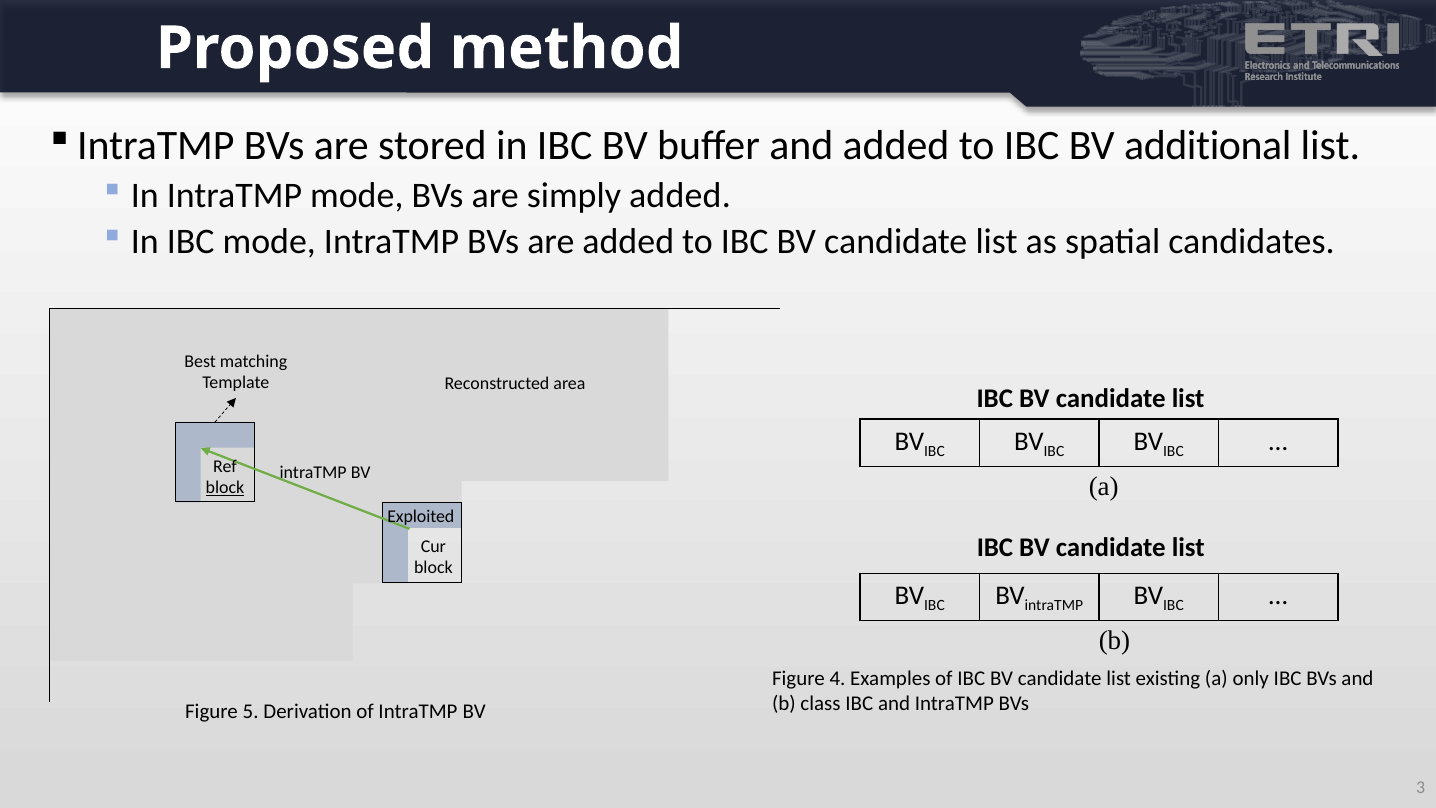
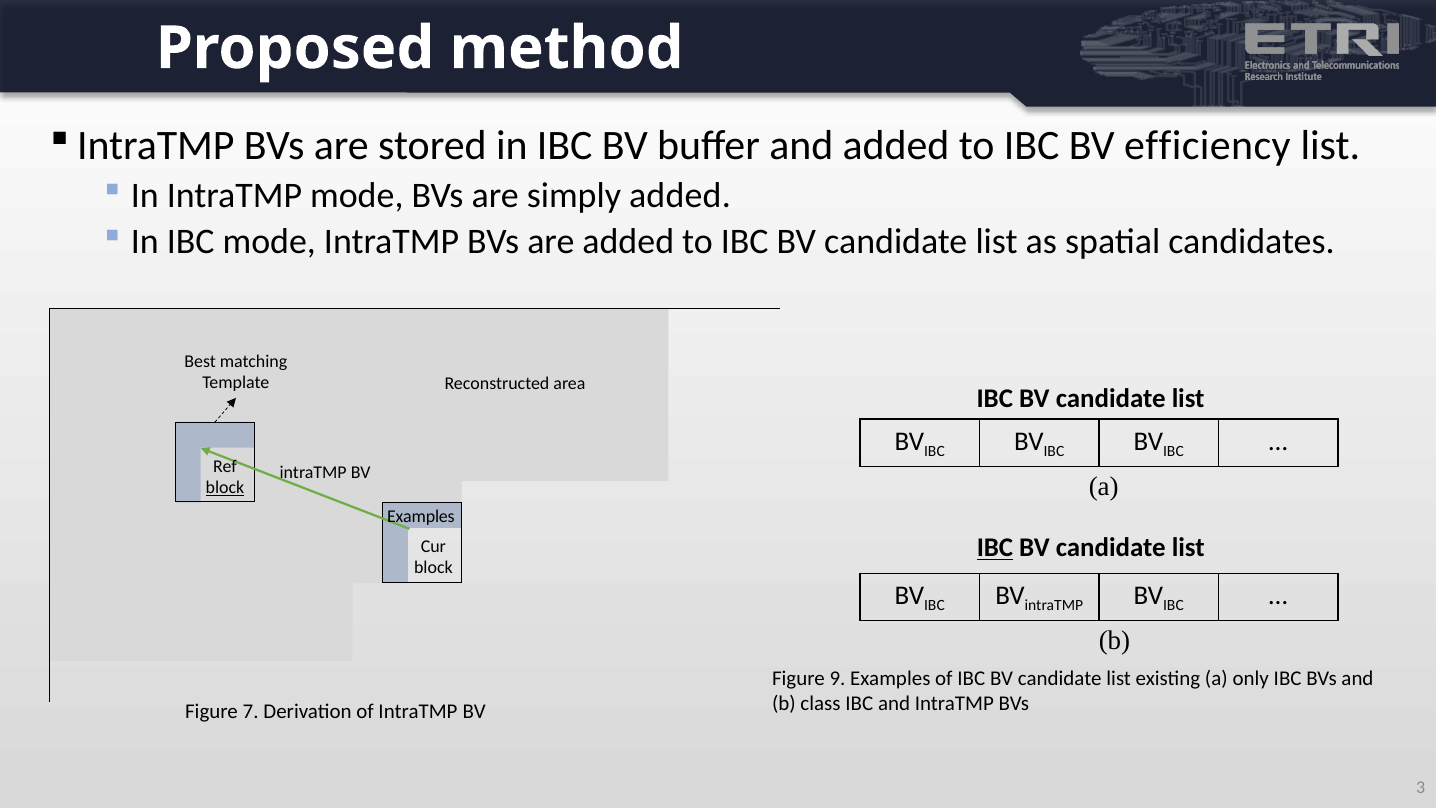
additional: additional -> efficiency (1207, 146)
Exploited: Exploited -> Examples (421, 516)
IBC underline: none -> present (995, 548)
4: 4 -> 9 (838, 678)
5: 5 -> 7 (251, 711)
